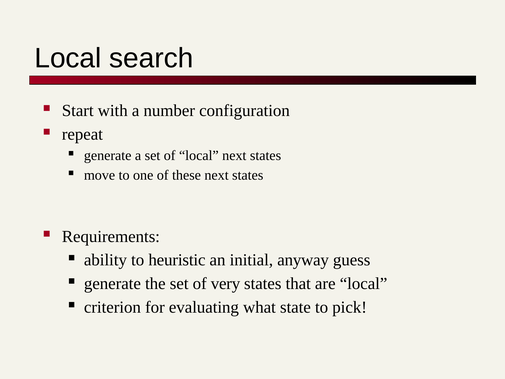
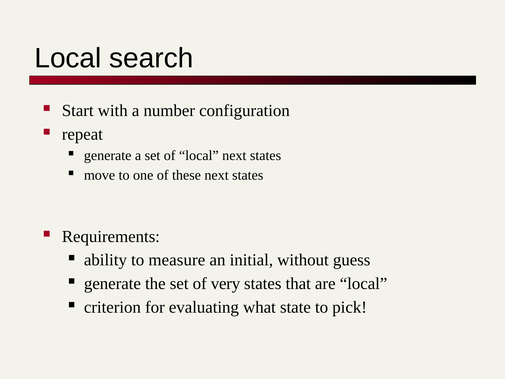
heuristic: heuristic -> measure (177, 260)
anyway: anyway -> without (303, 260)
